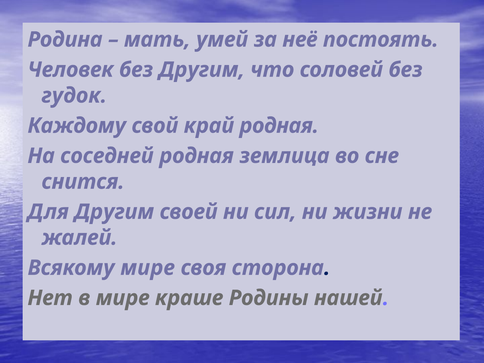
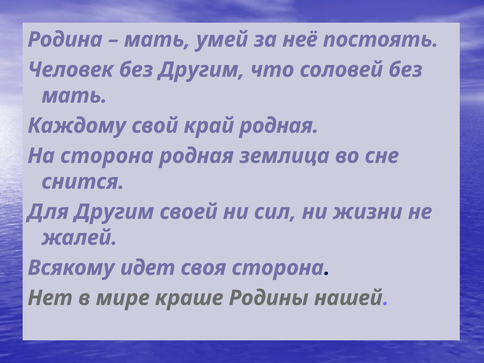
гудок: гудок -> мать (74, 96)
На соседней: соседней -> сторона (107, 156)
Всякому мире: мире -> идет (148, 268)
